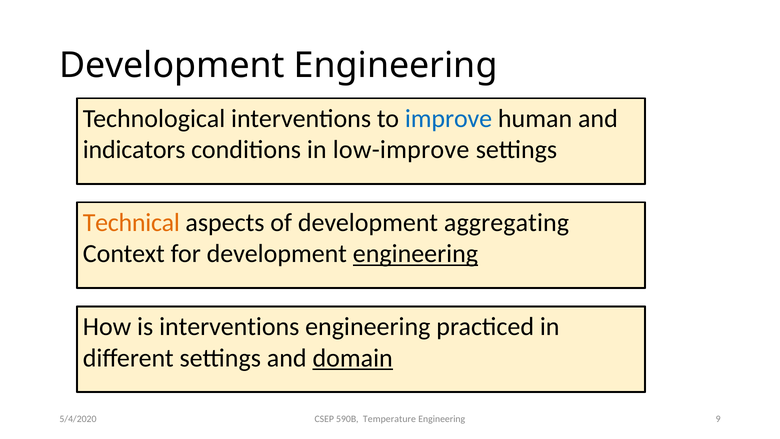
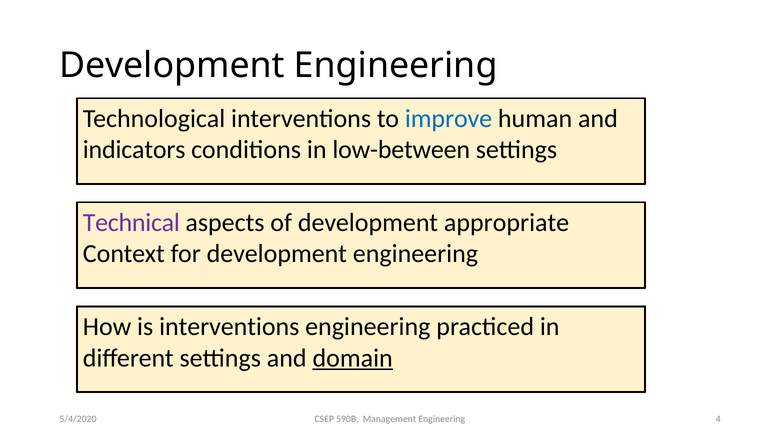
low-improve: low-improve -> low-between (401, 150)
Technical colour: orange -> purple (131, 223)
aggregating: aggregating -> appropriate (507, 223)
engineering underline: present -> none (415, 254)
Temperature: Temperature -> Management (389, 419)
9: 9 -> 4 (718, 419)
